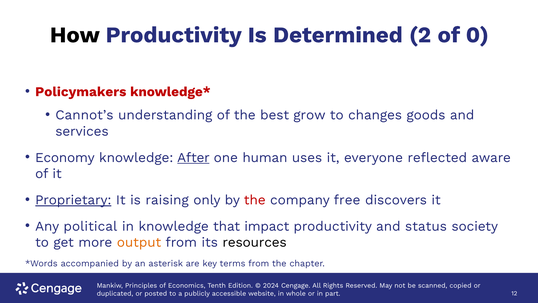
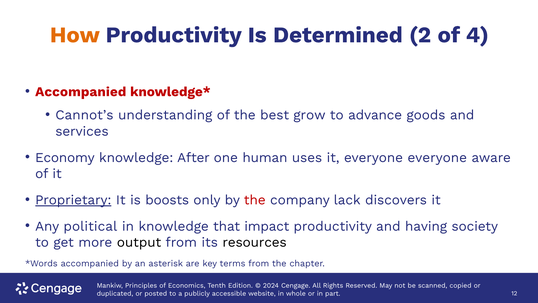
How colour: black -> orange (75, 35)
0: 0 -> 4 (477, 35)
Policymakers: Policymakers -> Accompanied (81, 92)
changes: changes -> advance (375, 115)
After underline: present -> none (193, 157)
everyone reflected: reflected -> everyone (437, 157)
raising: raising -> boosts (167, 200)
free: free -> lack (347, 200)
status: status -> having (426, 226)
output colour: orange -> black (139, 242)
